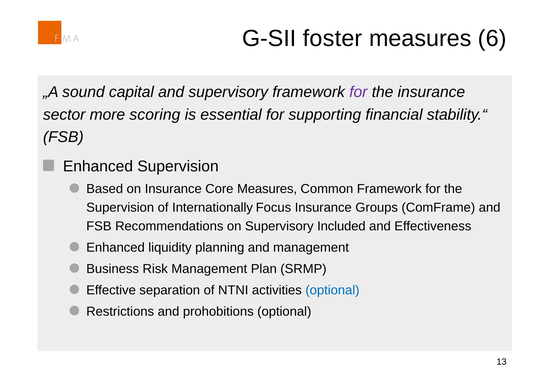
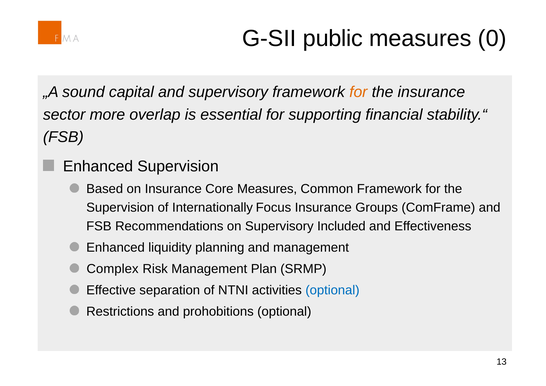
foster: foster -> public (333, 38)
6: 6 -> 0 (492, 38)
for colour: purple -> orange (358, 92)
scoring: scoring -> overlap (155, 115)
Business: Business -> Complex (113, 269)
